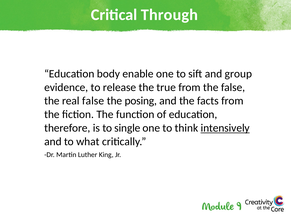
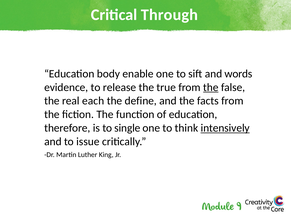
group: group -> words (238, 74)
the underline: none -> present (211, 87)
real false: false -> each (93, 101)
posing: posing -> define (141, 101)
what: what -> issue (88, 142)
